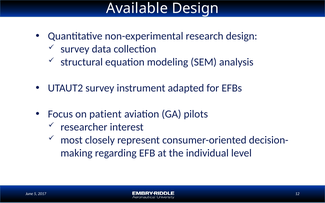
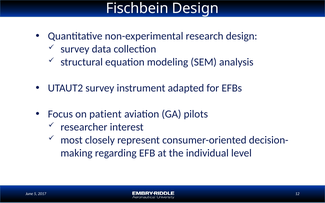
Available: Available -> Fischbein (137, 8)
